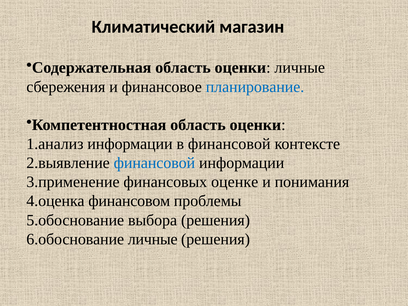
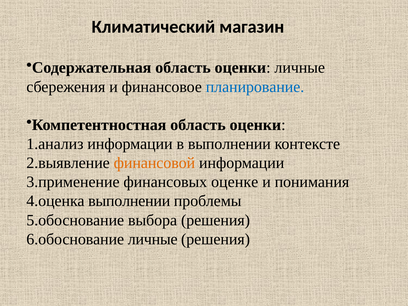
в финансовой: финансовой -> выполнении (229, 144)
финансовой colour: blue -> orange (154, 163)
финансовом: финансовом -> выполнении (129, 201)
